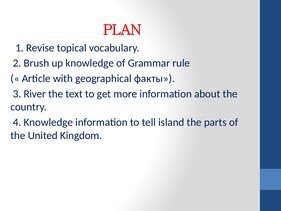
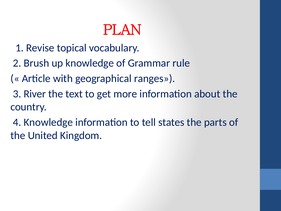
факты: факты -> ranges (155, 78)
island: island -> states (171, 122)
